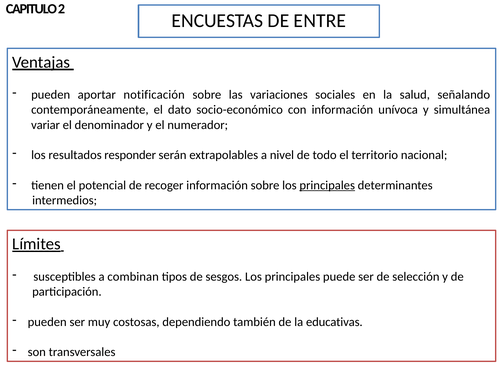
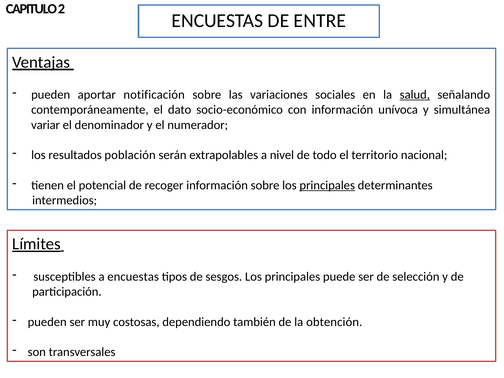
salud underline: none -> present (415, 95)
responder: responder -> población (130, 155)
a combinan: combinan -> encuestas (133, 277)
educativas: educativas -> obtención (334, 322)
